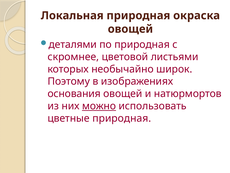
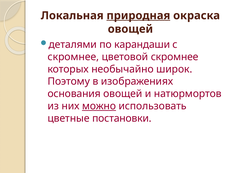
природная underline: none -> present (138, 16)
по природная: природная -> карандаши (142, 44)
цветовой листьями: листьями -> скромнее (175, 57)
цветные природная: природная -> постановки (122, 118)
